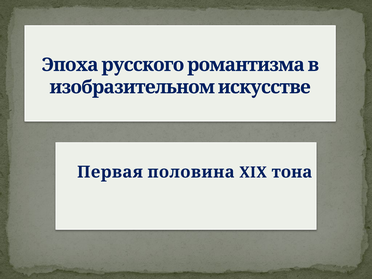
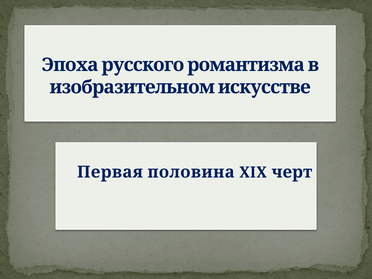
тона: тона -> черт (292, 172)
